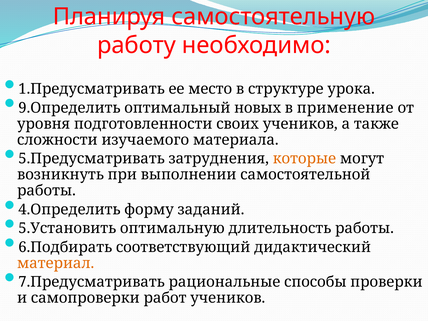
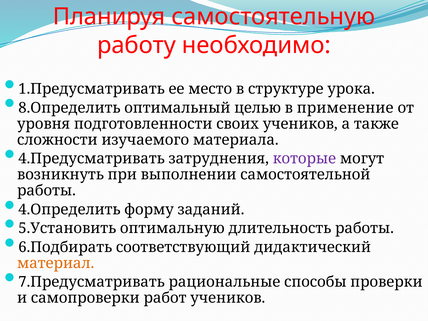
9.Определить: 9.Определить -> 8.Определить (69, 108)
новых: новых -> целью (258, 108)
5.Предусматривать: 5.Предусматривать -> 4.Предусматривать (92, 159)
которые colour: orange -> purple (304, 159)
